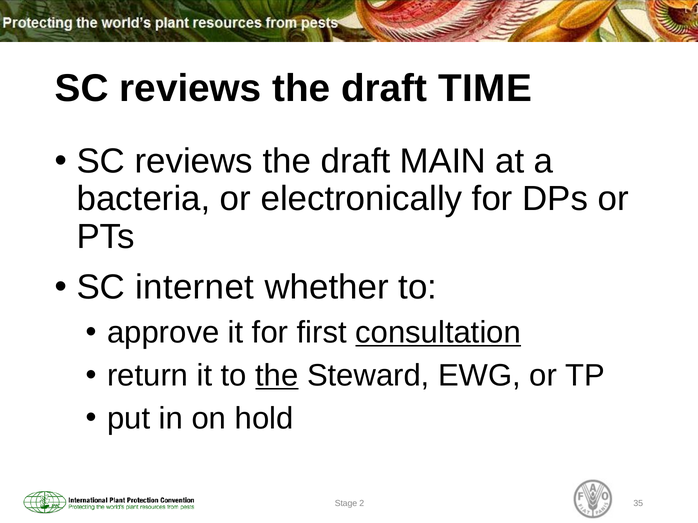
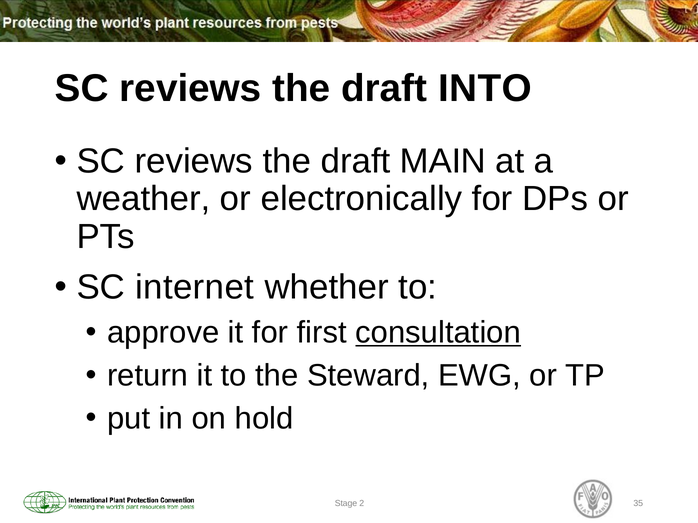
TIME: TIME -> INTO (485, 89)
bacteria: bacteria -> weather (143, 199)
the underline: present -> none (277, 376)
